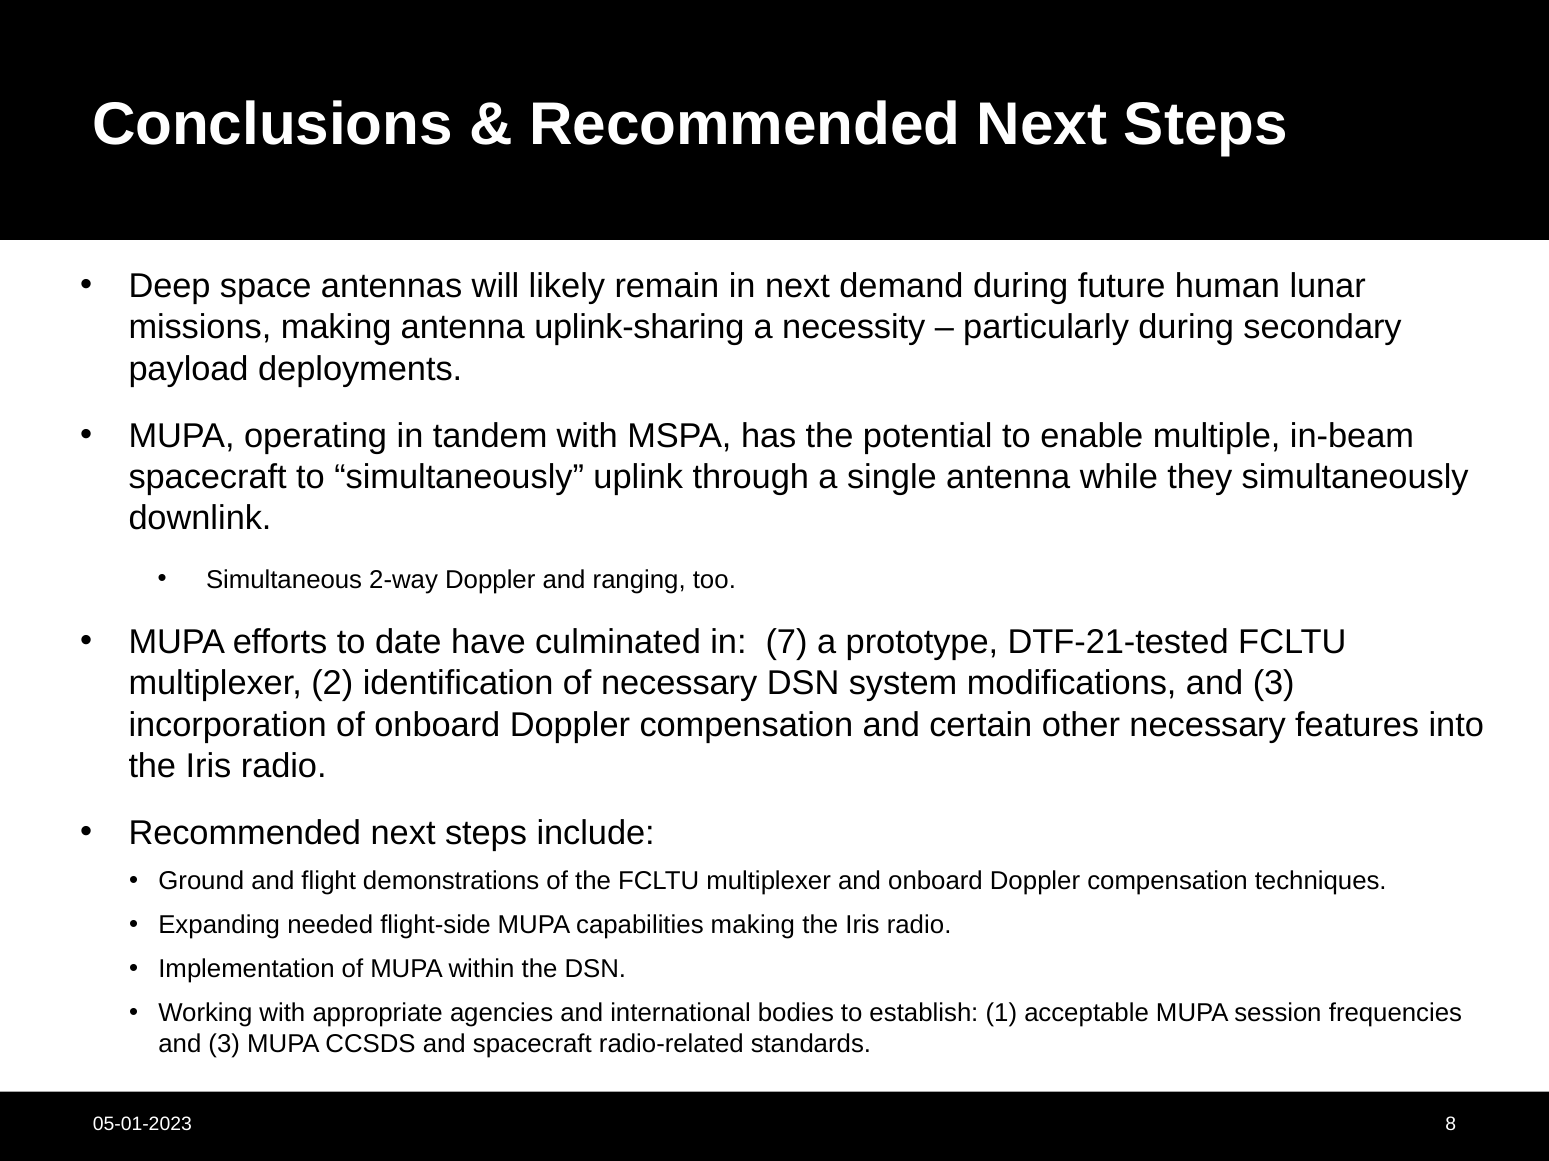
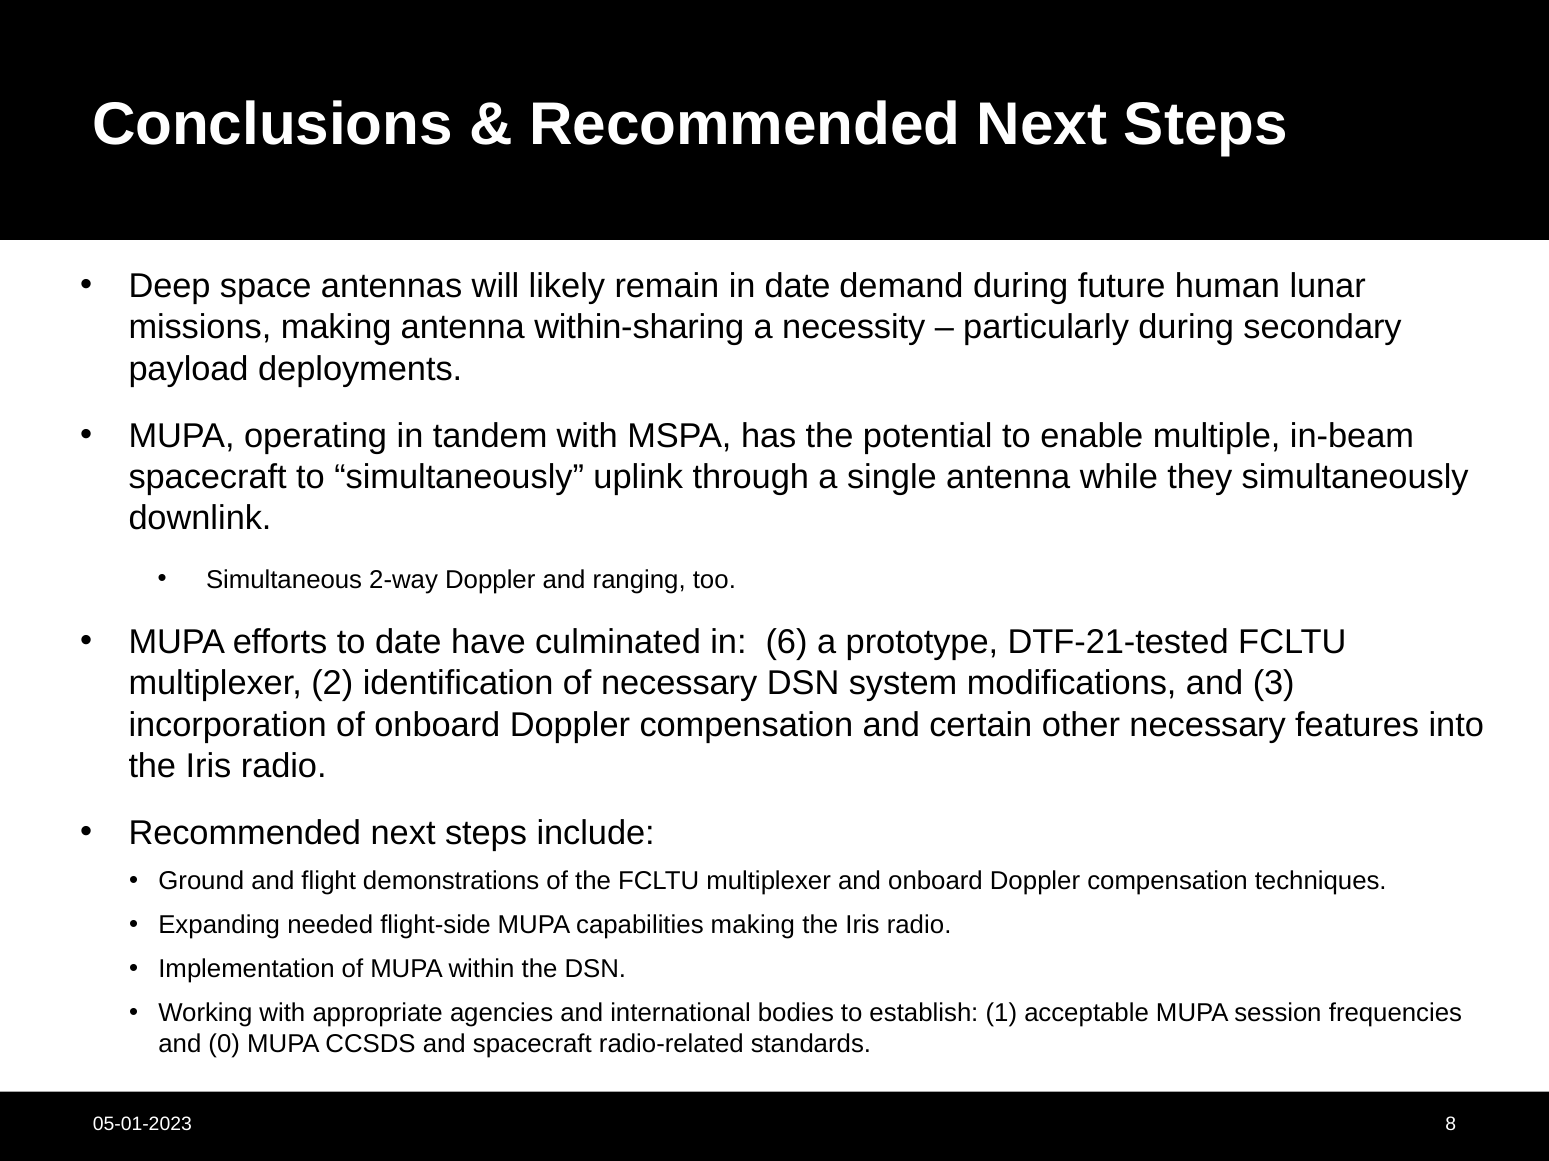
in next: next -> date (798, 286)
uplink-sharing: uplink-sharing -> within-sharing (639, 328)
7: 7 -> 6 (787, 643)
3: 3 -> 0 (224, 1045)
